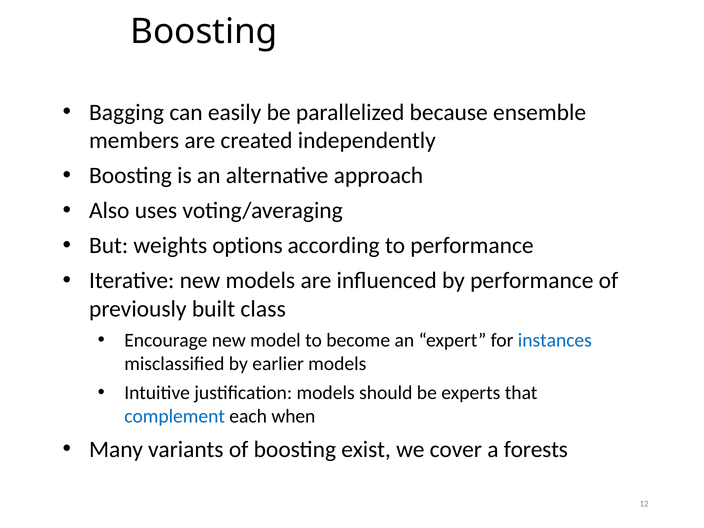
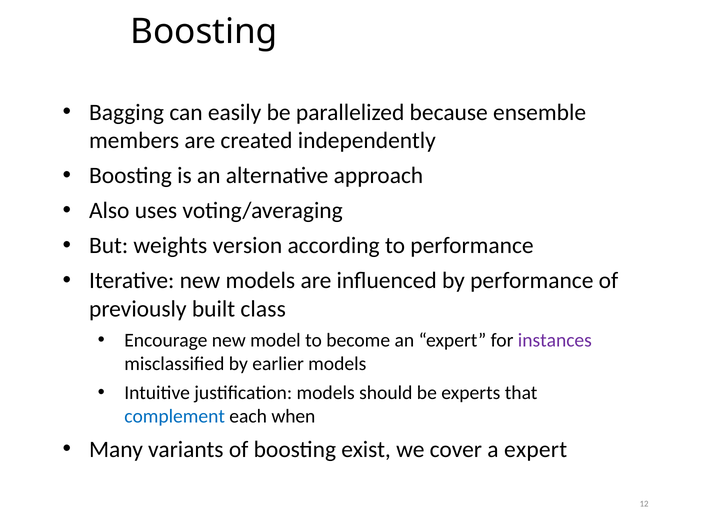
options: options -> version (247, 246)
instances colour: blue -> purple (555, 340)
a forests: forests -> expert (536, 449)
